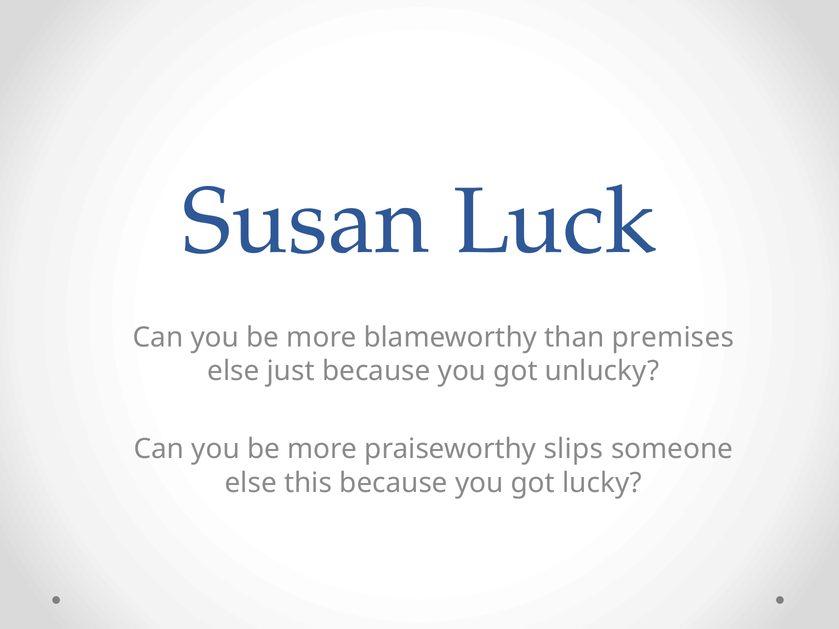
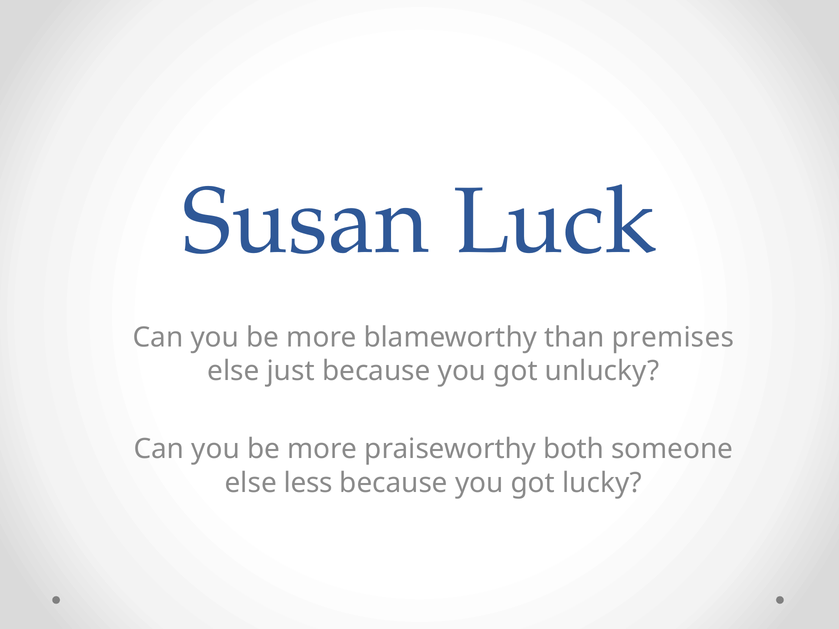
slips: slips -> both (574, 449)
this: this -> less (308, 483)
